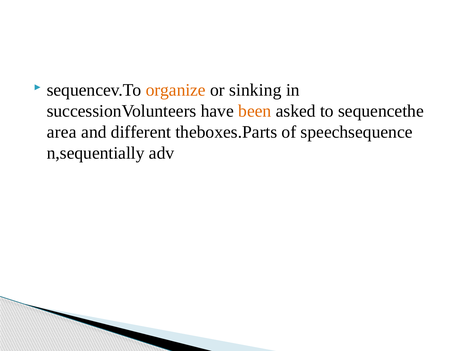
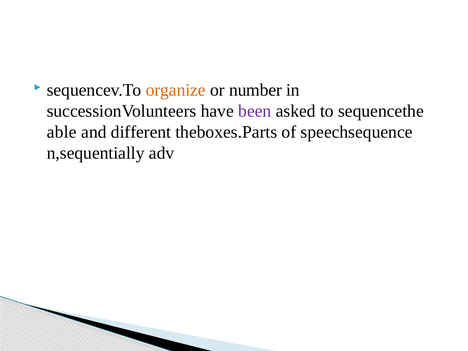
sinking: sinking -> number (255, 90)
been colour: orange -> purple (255, 111)
area: area -> able (62, 132)
